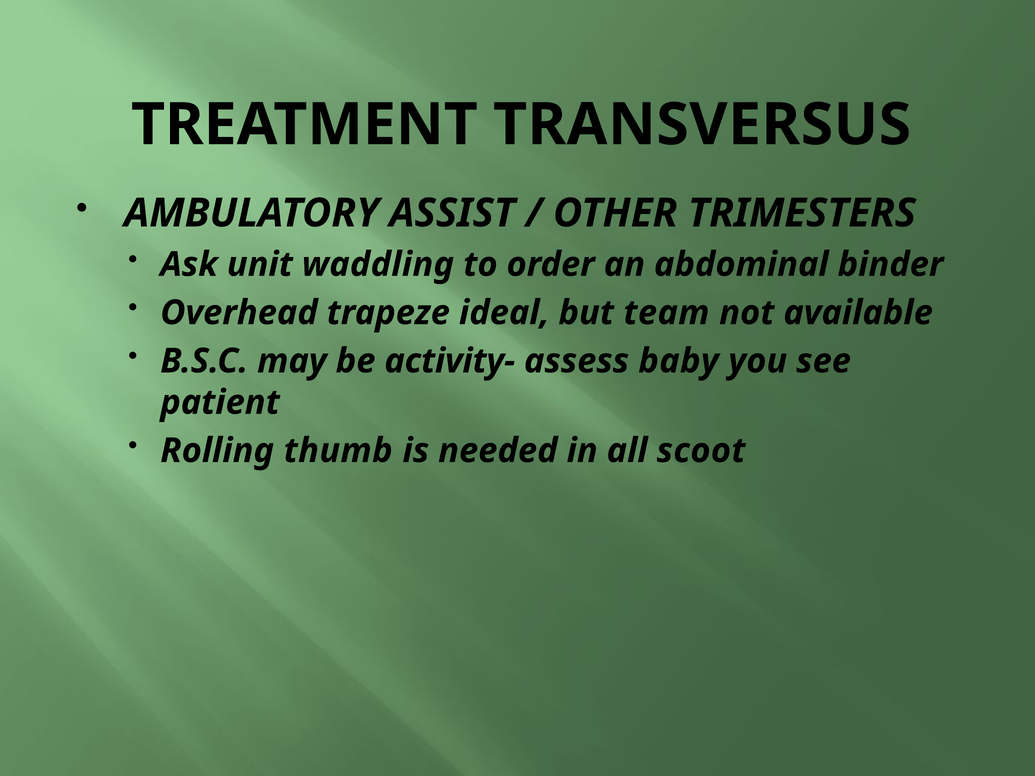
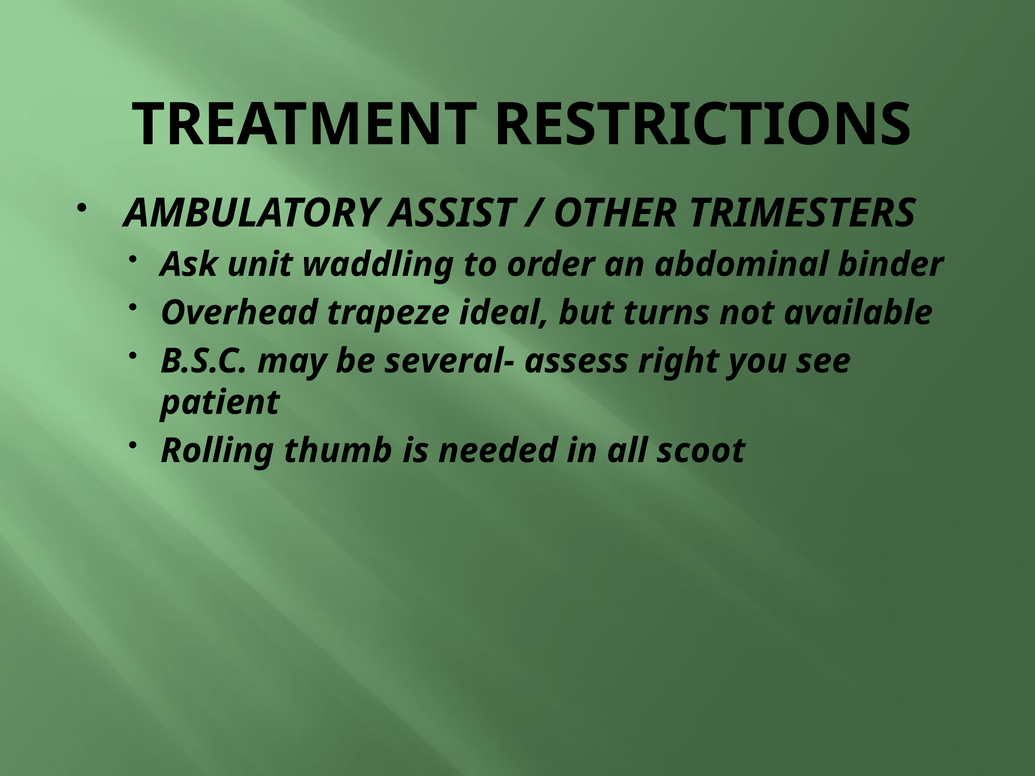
TRANSVERSUS: TRANSVERSUS -> RESTRICTIONS (702, 125)
team: team -> turns (667, 313)
activity-: activity- -> several- (450, 361)
baby: baby -> right (679, 361)
